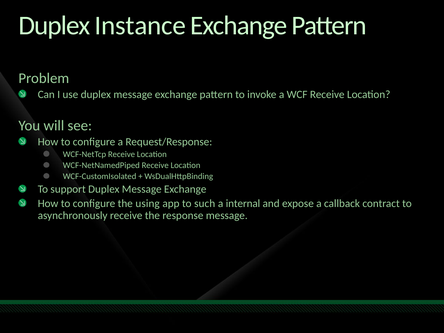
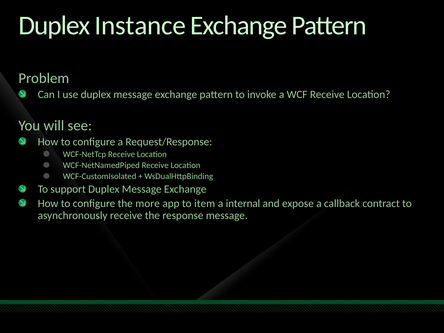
using: using -> more (148, 203)
such: such -> item (205, 203)
